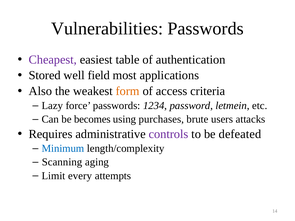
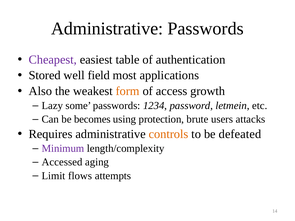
Vulnerabilities: Vulnerabilities -> Administrative (107, 29)
criteria: criteria -> growth (208, 91)
force: force -> some (78, 106)
purchases: purchases -> protection (161, 119)
controls colour: purple -> orange (169, 134)
Minimum colour: blue -> purple (63, 149)
Scanning: Scanning -> Accessed (62, 162)
every: every -> flows (80, 176)
